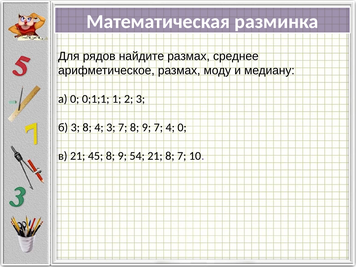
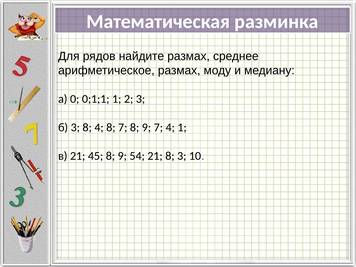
4 3: 3 -> 8 (111, 127)
4 0: 0 -> 1 (182, 127)
8 7: 7 -> 3 (182, 156)
